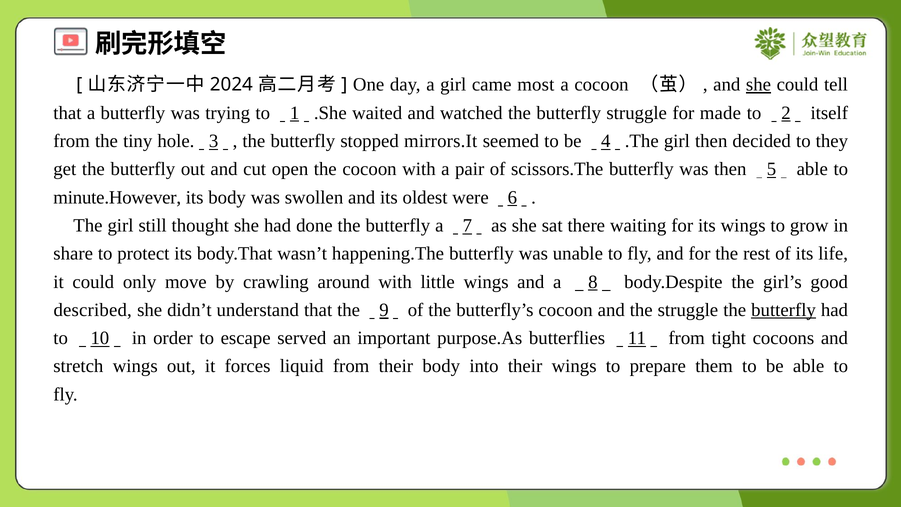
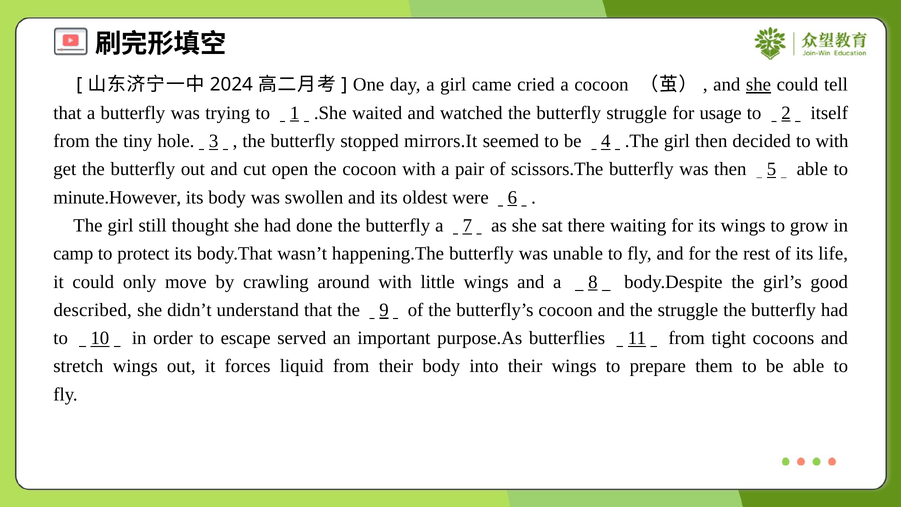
most: most -> cried (536, 85)
made: made -> usage (721, 113)
to they: they -> with (832, 141)
share: share -> camp (73, 254)
butterfly underline: present -> none (784, 310)
